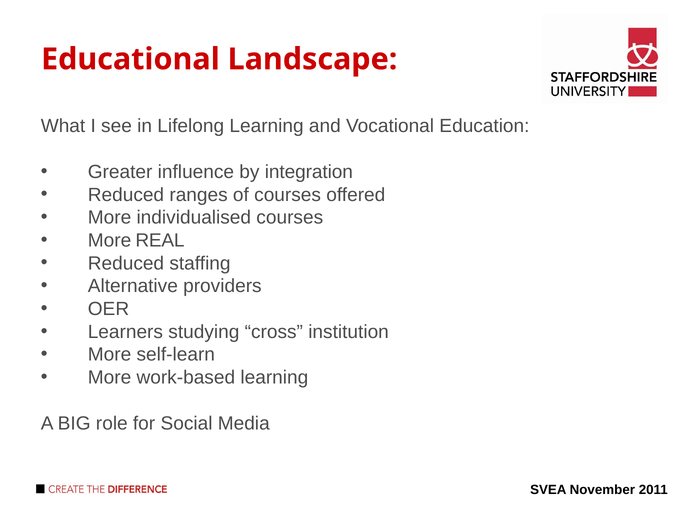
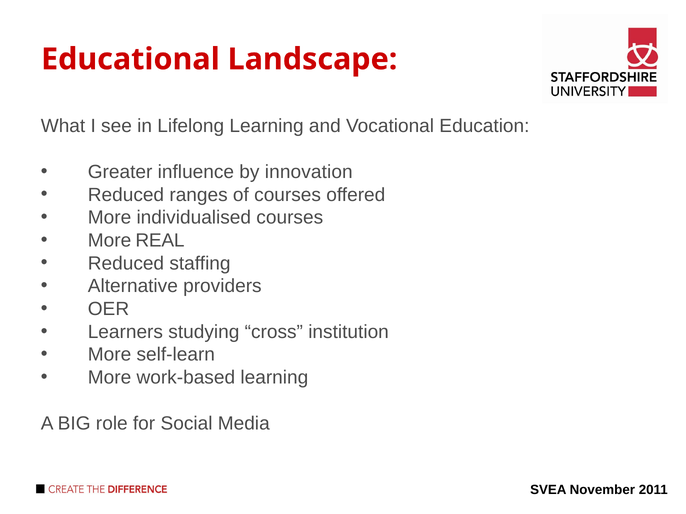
integration: integration -> innovation (309, 172)
